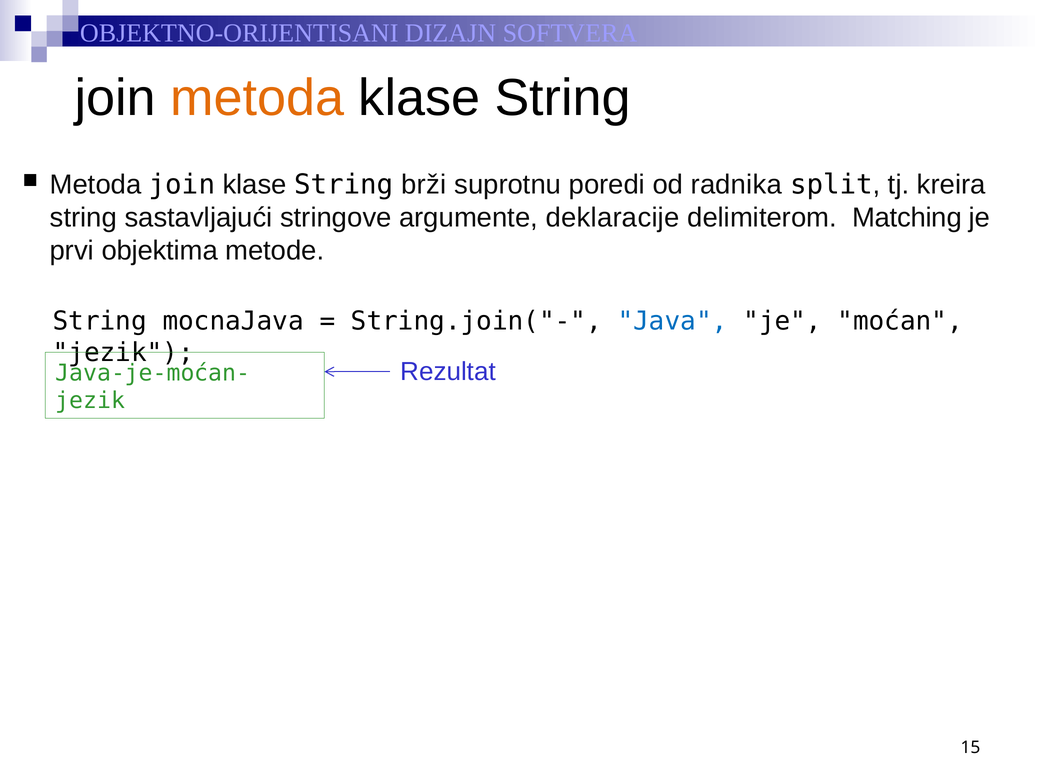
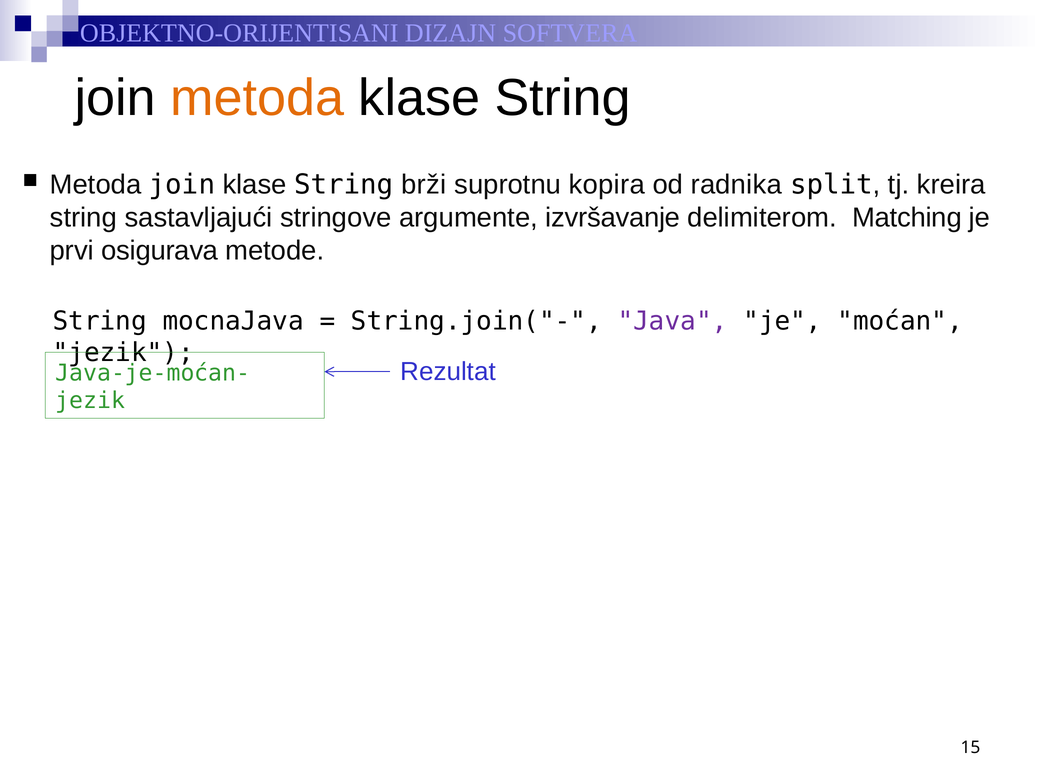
poredi: poredi -> kopira (607, 185)
deklaracije: deklaracije -> izvršavanje (613, 218)
objektima: objektima -> osigurava (160, 251)
Java colour: blue -> purple (672, 321)
